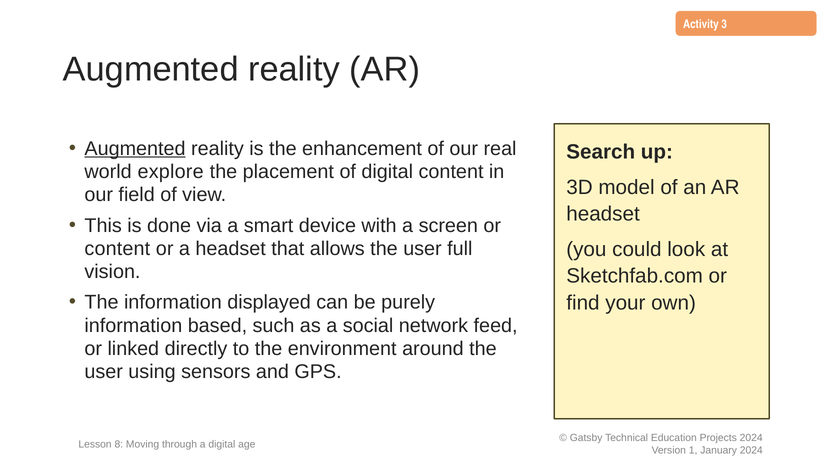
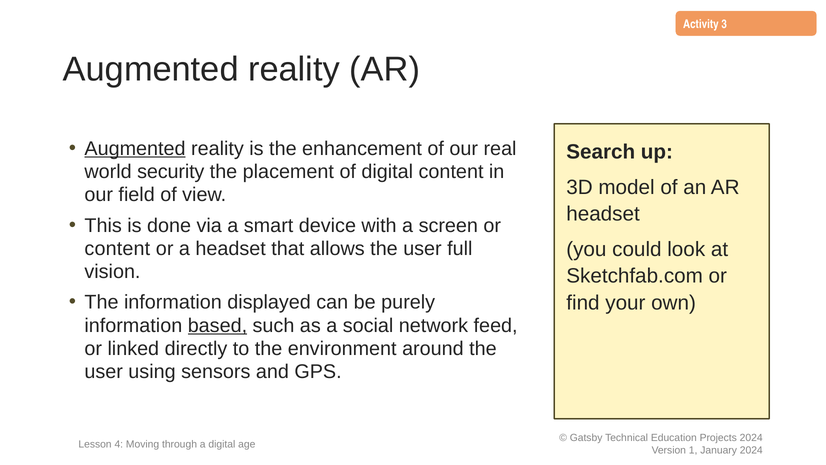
explore: explore -> security (171, 171)
based underline: none -> present (217, 325)
8: 8 -> 4 (119, 444)
